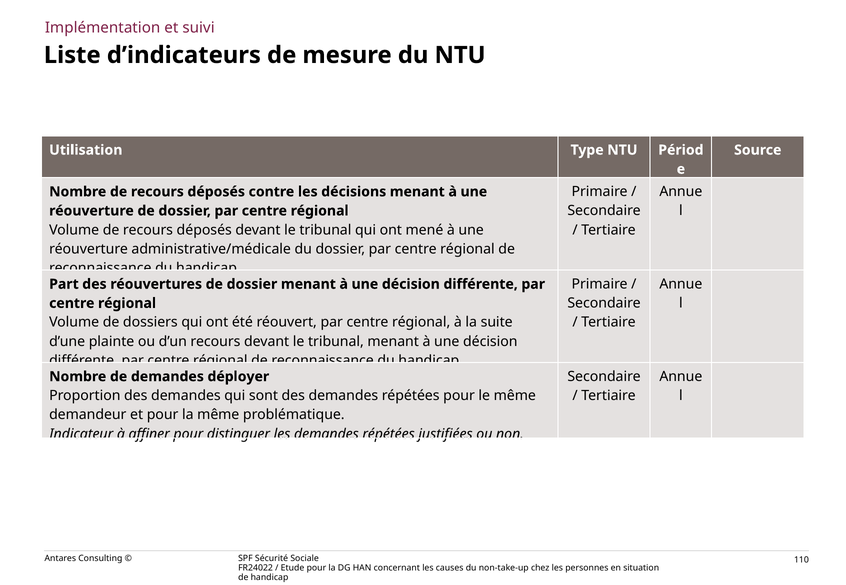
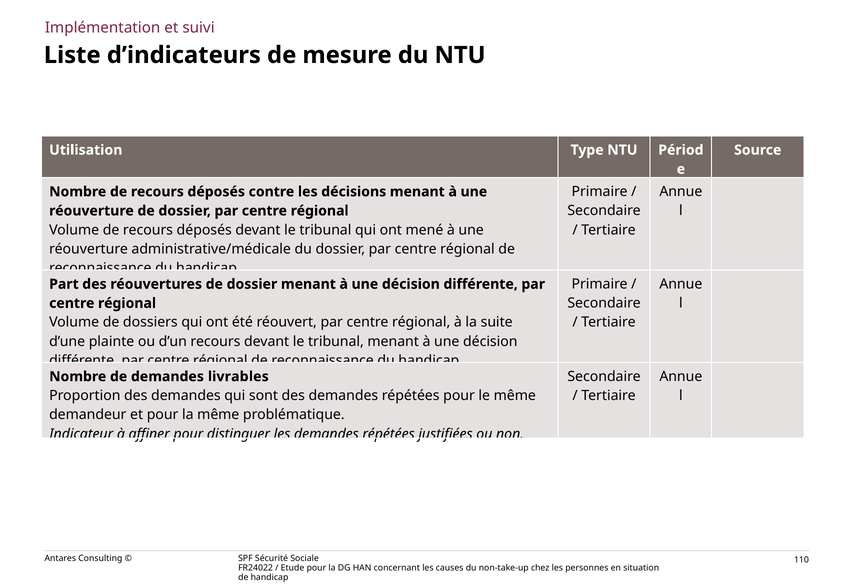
déployer: déployer -> livrables (238, 377)
